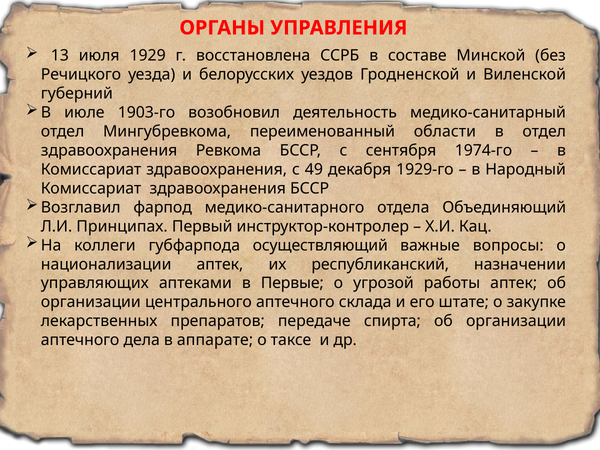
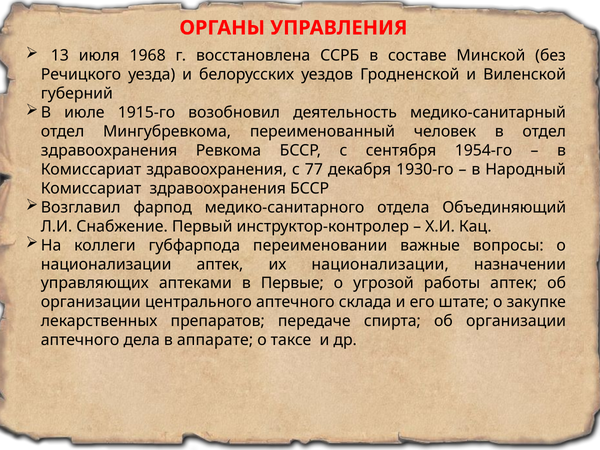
1929: 1929 -> 1968 (148, 56)
1903-го: 1903-го -> 1915-го (146, 113)
области: области -> человек (445, 132)
1974-го: 1974-го -> 1954-го (483, 150)
49: 49 -> 77 (314, 169)
1929-го: 1929-го -> 1930-го (425, 169)
Принципах: Принципах -> Снабжение (122, 226)
осуществляющий: осуществляющий -> переименовании (320, 245)
их республиканский: республиканский -> национализации (380, 264)
